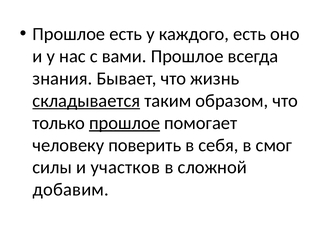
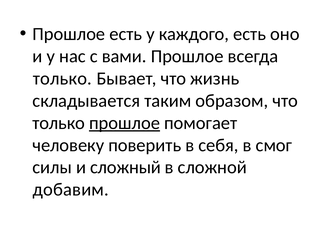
знания: знания -> только (62, 78)
складывается underline: present -> none (86, 101)
участков: участков -> сложный (126, 167)
